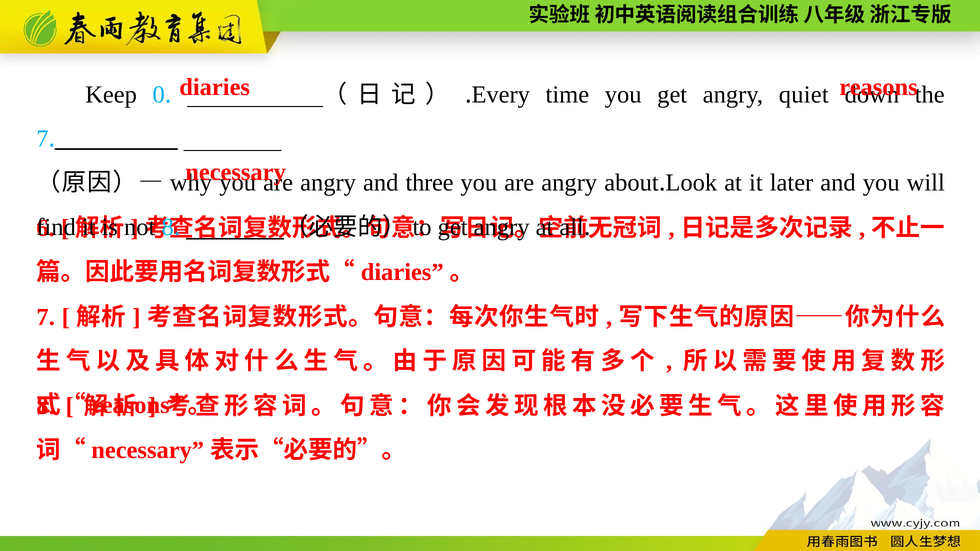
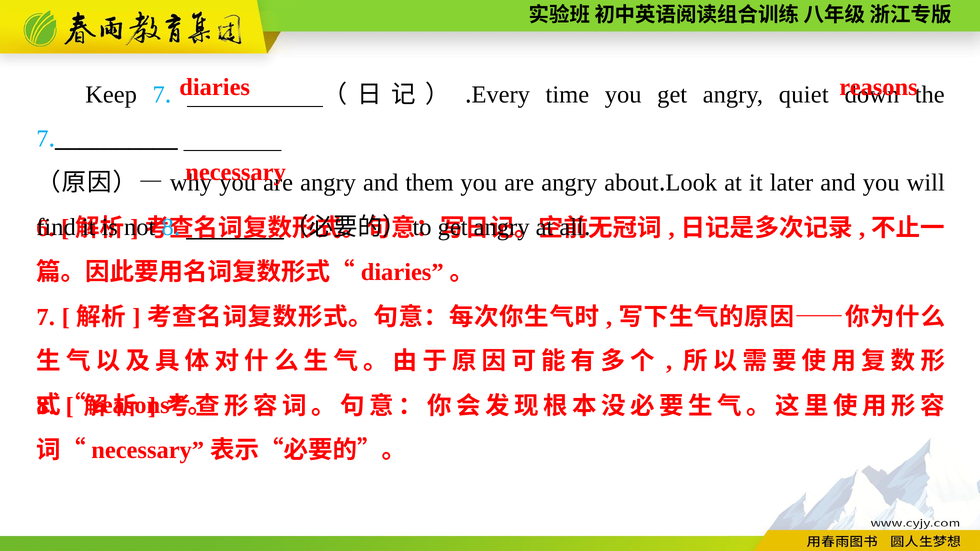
Keep 0: 0 -> 7 (159, 95)
three: three -> them (430, 183)
